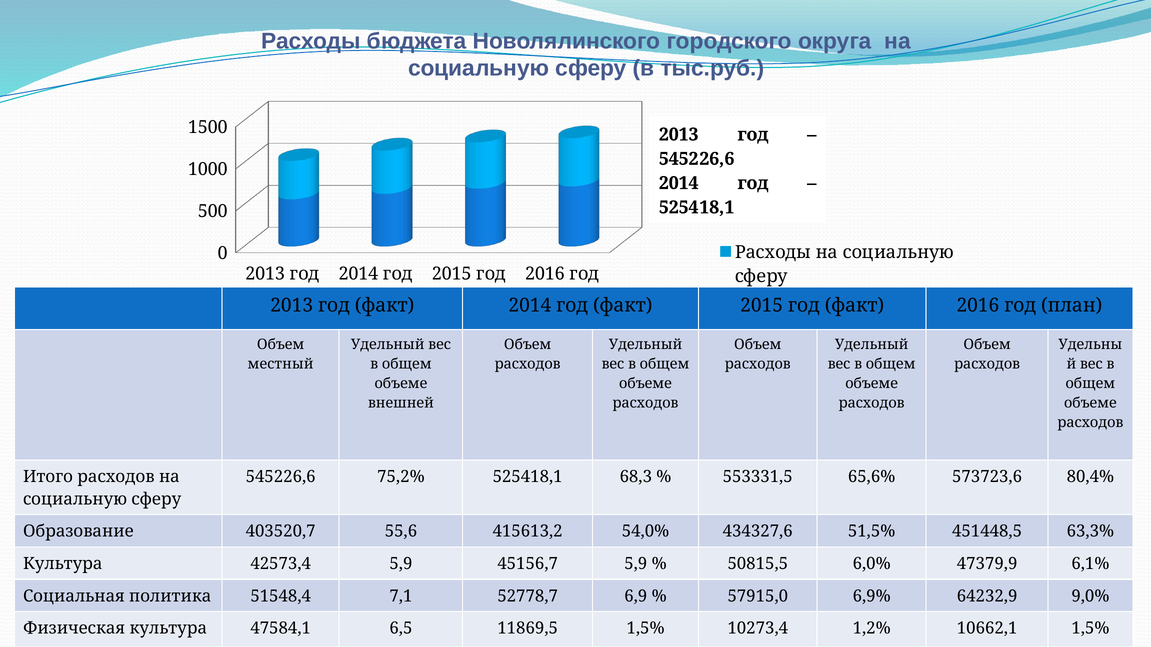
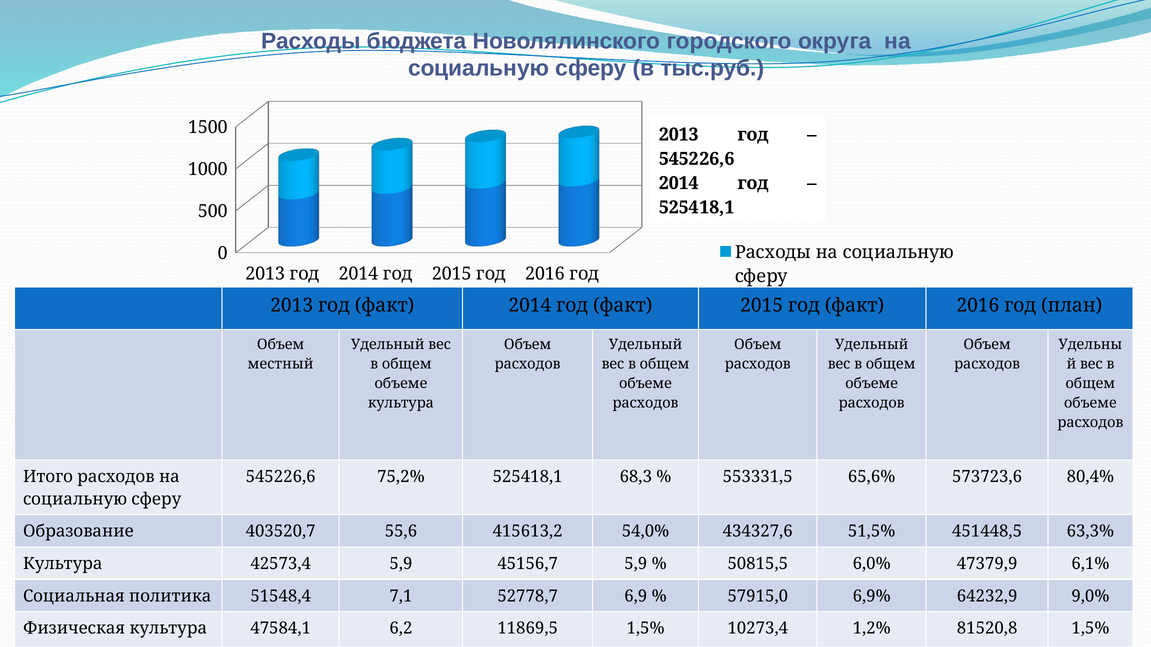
внешней: внешней -> культура (401, 403)
6,5: 6,5 -> 6,2 (401, 629)
10662,1: 10662,1 -> 81520,8 (987, 629)
